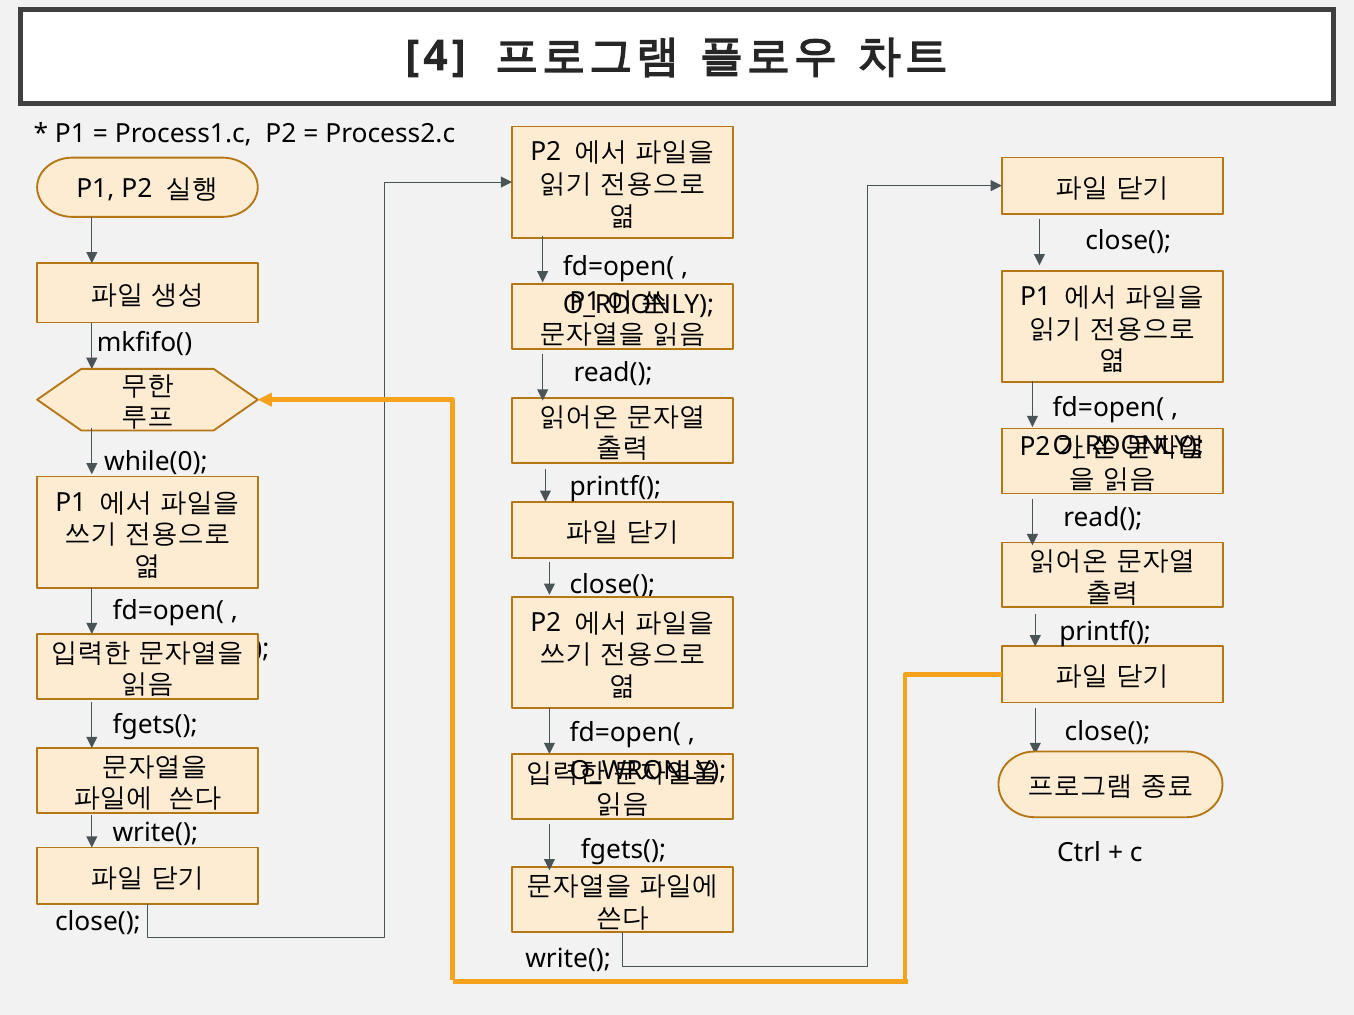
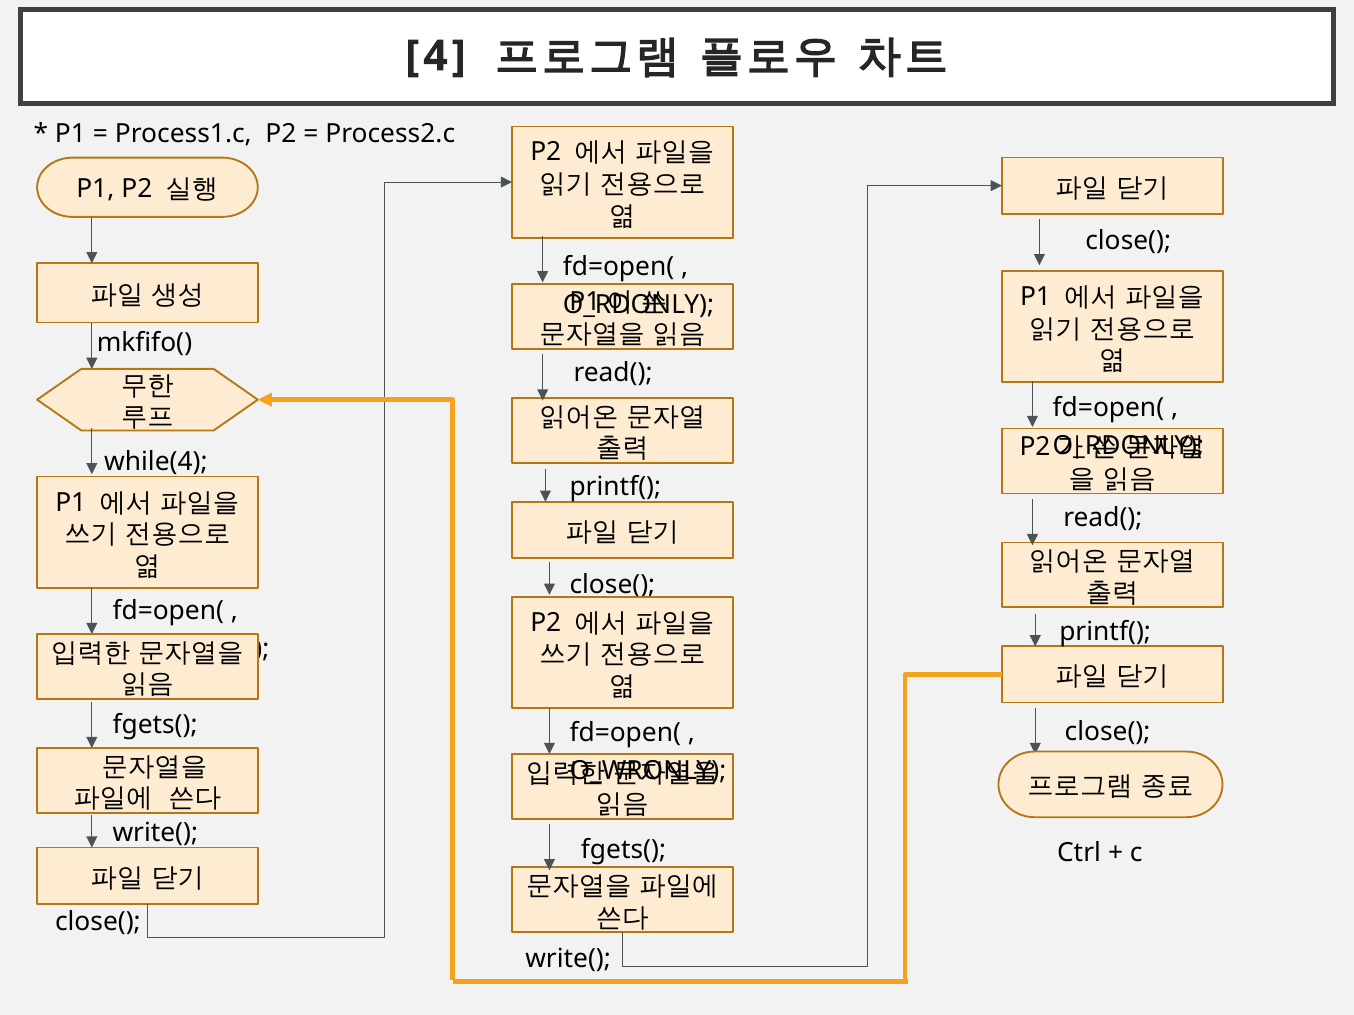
while(0: while(0 -> while(4 (156, 462)
